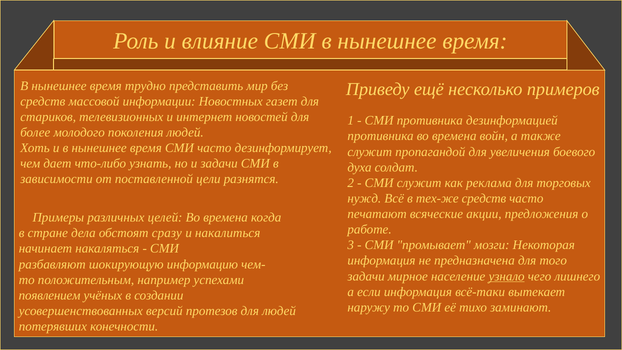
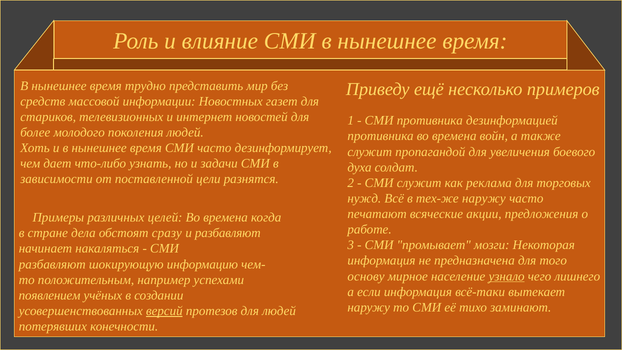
тех-же средств: средств -> наружу (484, 198)
и накалиться: накалиться -> разбавляют (228, 233)
задачи: задачи -> основу (366, 276)
версий underline: none -> present (164, 311)
